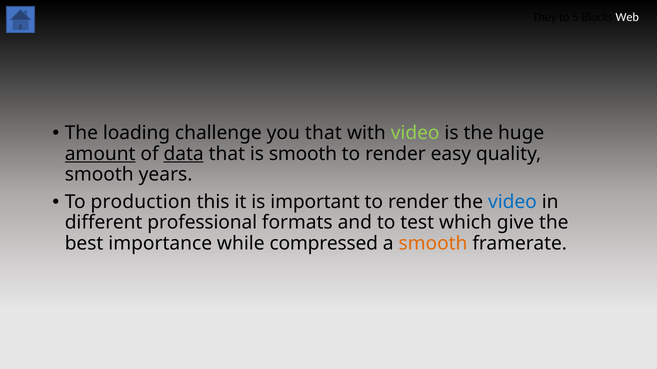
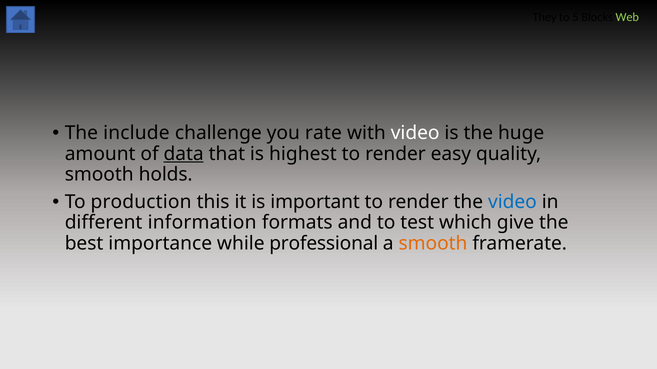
Web colour: white -> light green (627, 17)
loading: loading -> include (136, 133)
you that: that -> rate (323, 133)
video colour: light green -> white (415, 133)
amount underline: present -> none (100, 154)
is smooth: smooth -> highest (303, 154)
years: years -> holds (166, 175)
professional: professional -> information (202, 223)
compressed: compressed -> professional (324, 244)
